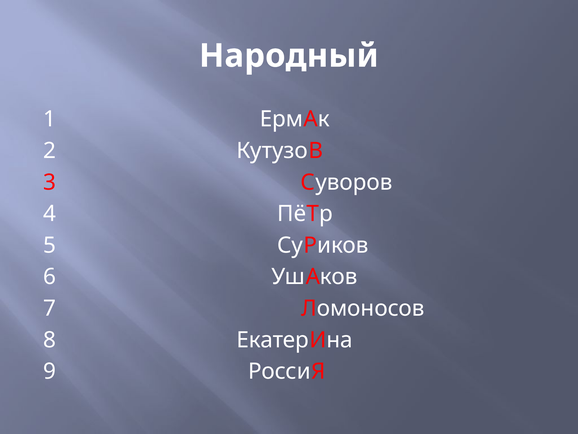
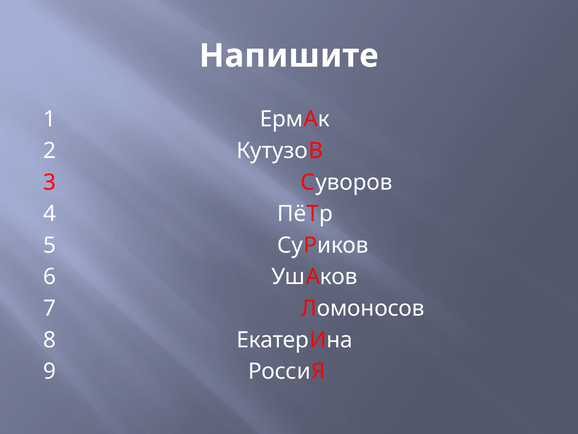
Народный: Народный -> Напишите (289, 56)
